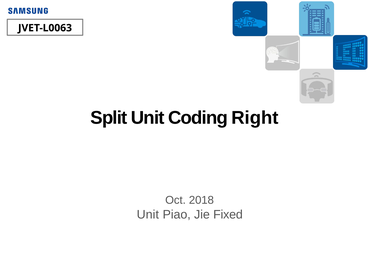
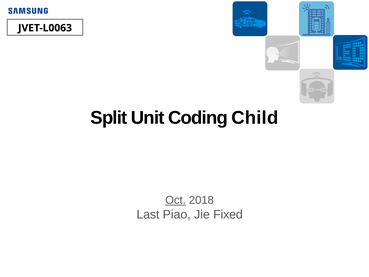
Right: Right -> Child (255, 118)
Oct underline: none -> present (175, 200)
Unit: Unit -> Last (148, 214)
